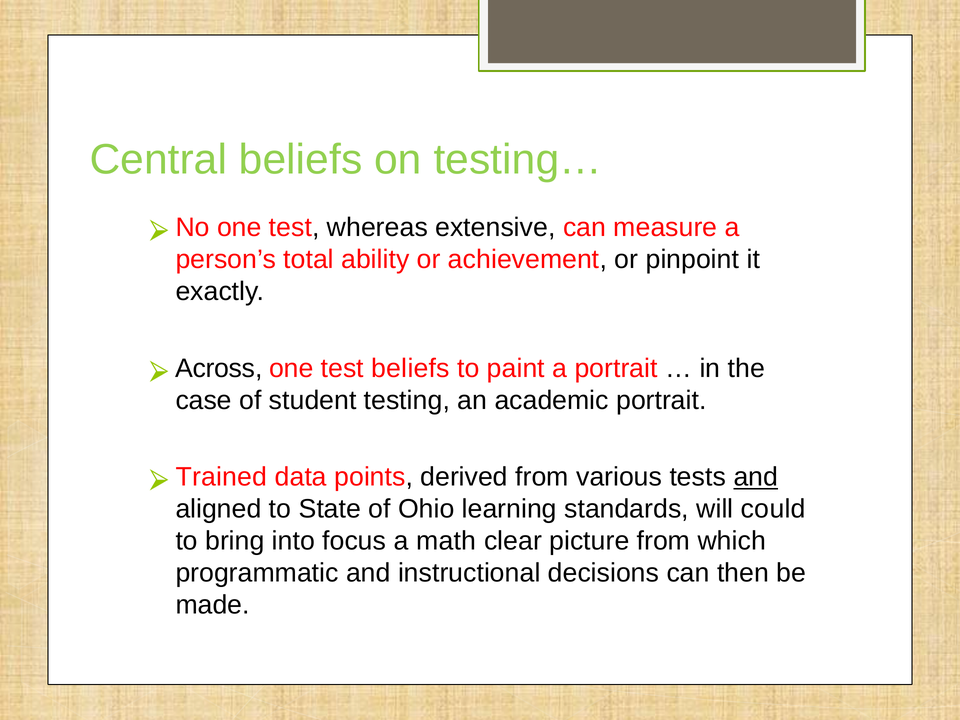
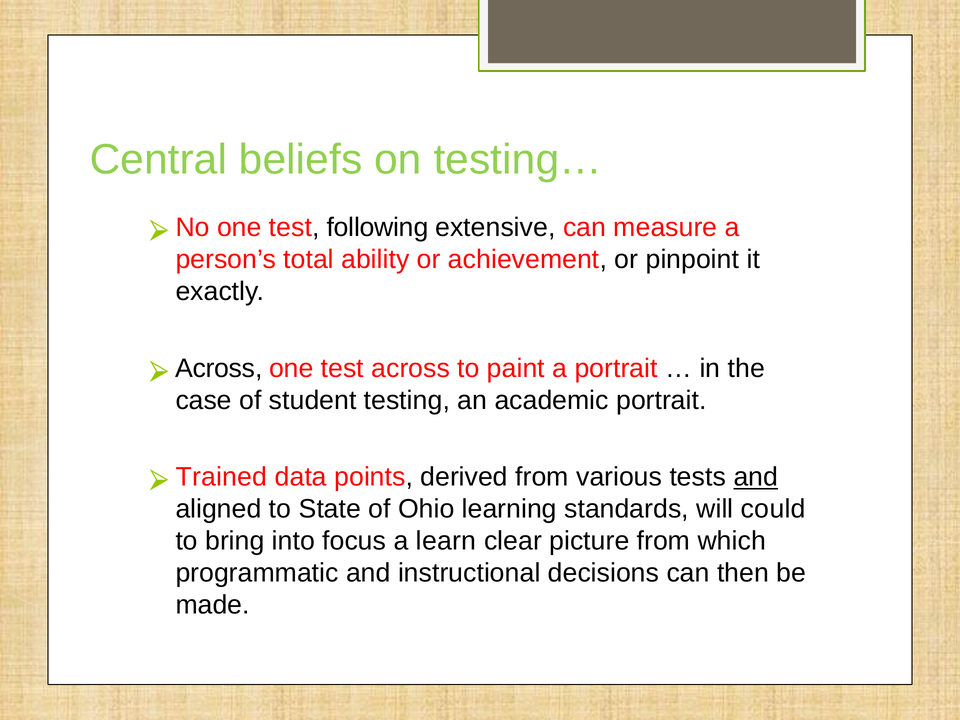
whereas: whereas -> following (378, 227)
test beliefs: beliefs -> across (411, 368)
math: math -> learn (446, 541)
